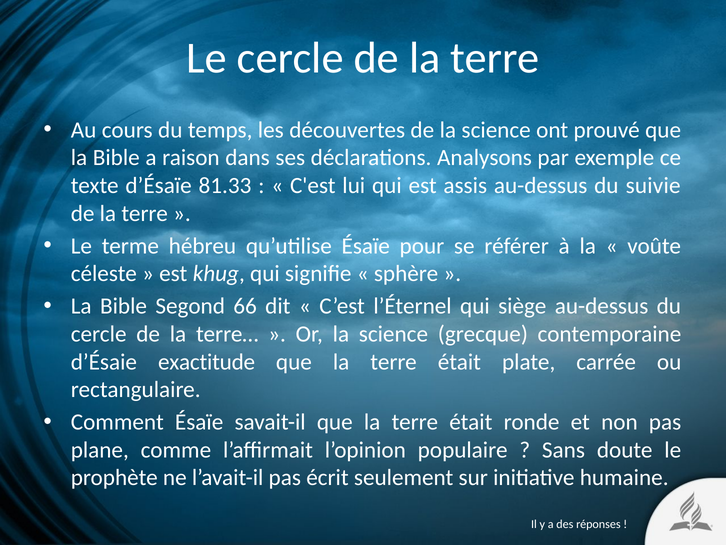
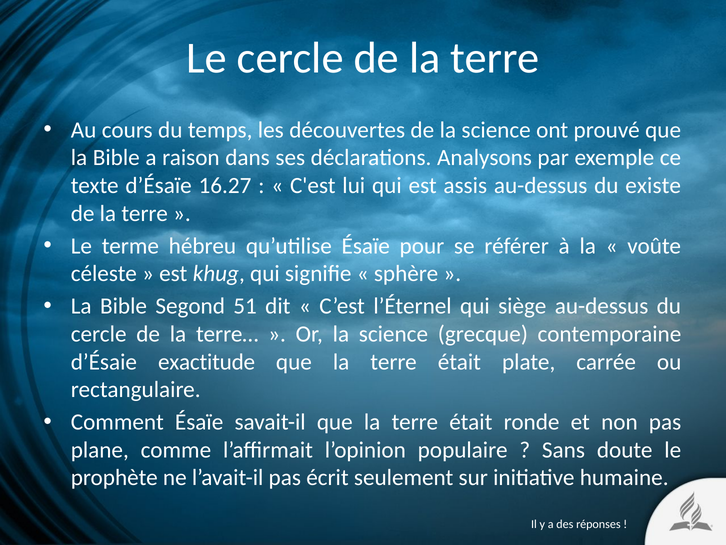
81.33: 81.33 -> 16.27 (225, 185)
suivie: suivie -> existe (653, 185)
66: 66 -> 51 (245, 306)
